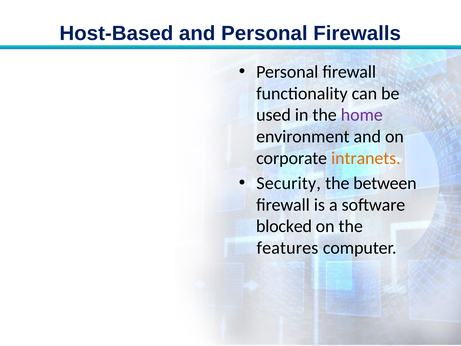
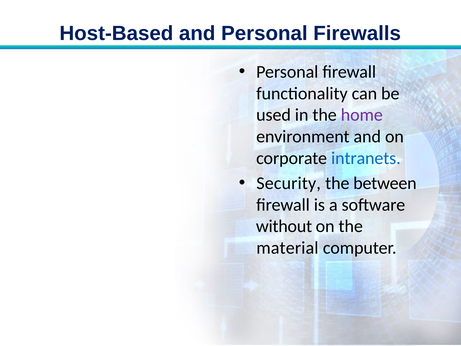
intranets colour: orange -> blue (366, 158)
blocked: blocked -> without (284, 226)
features: features -> material (287, 248)
